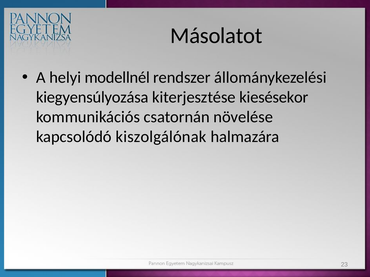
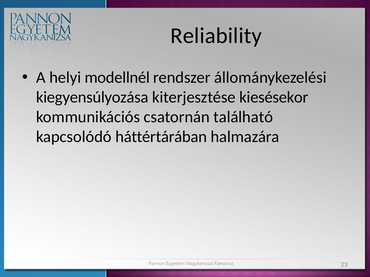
Másolatot: Másolatot -> Reliability (216, 36)
növelése: növelése -> található (243, 117)
kiszolgálónak: kiszolgálónak -> háttértárában (161, 137)
